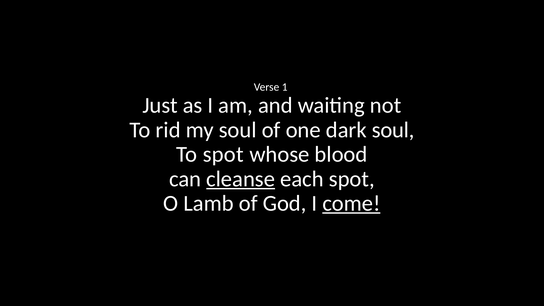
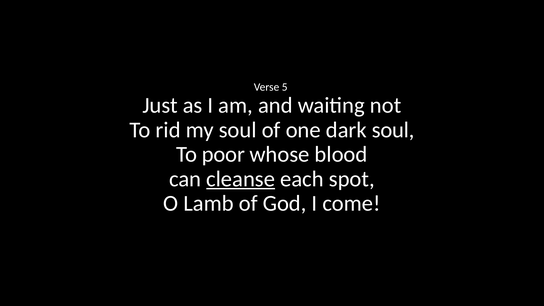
1: 1 -> 5 (285, 87)
To spot: spot -> poor (223, 154)
come underline: present -> none (351, 203)
